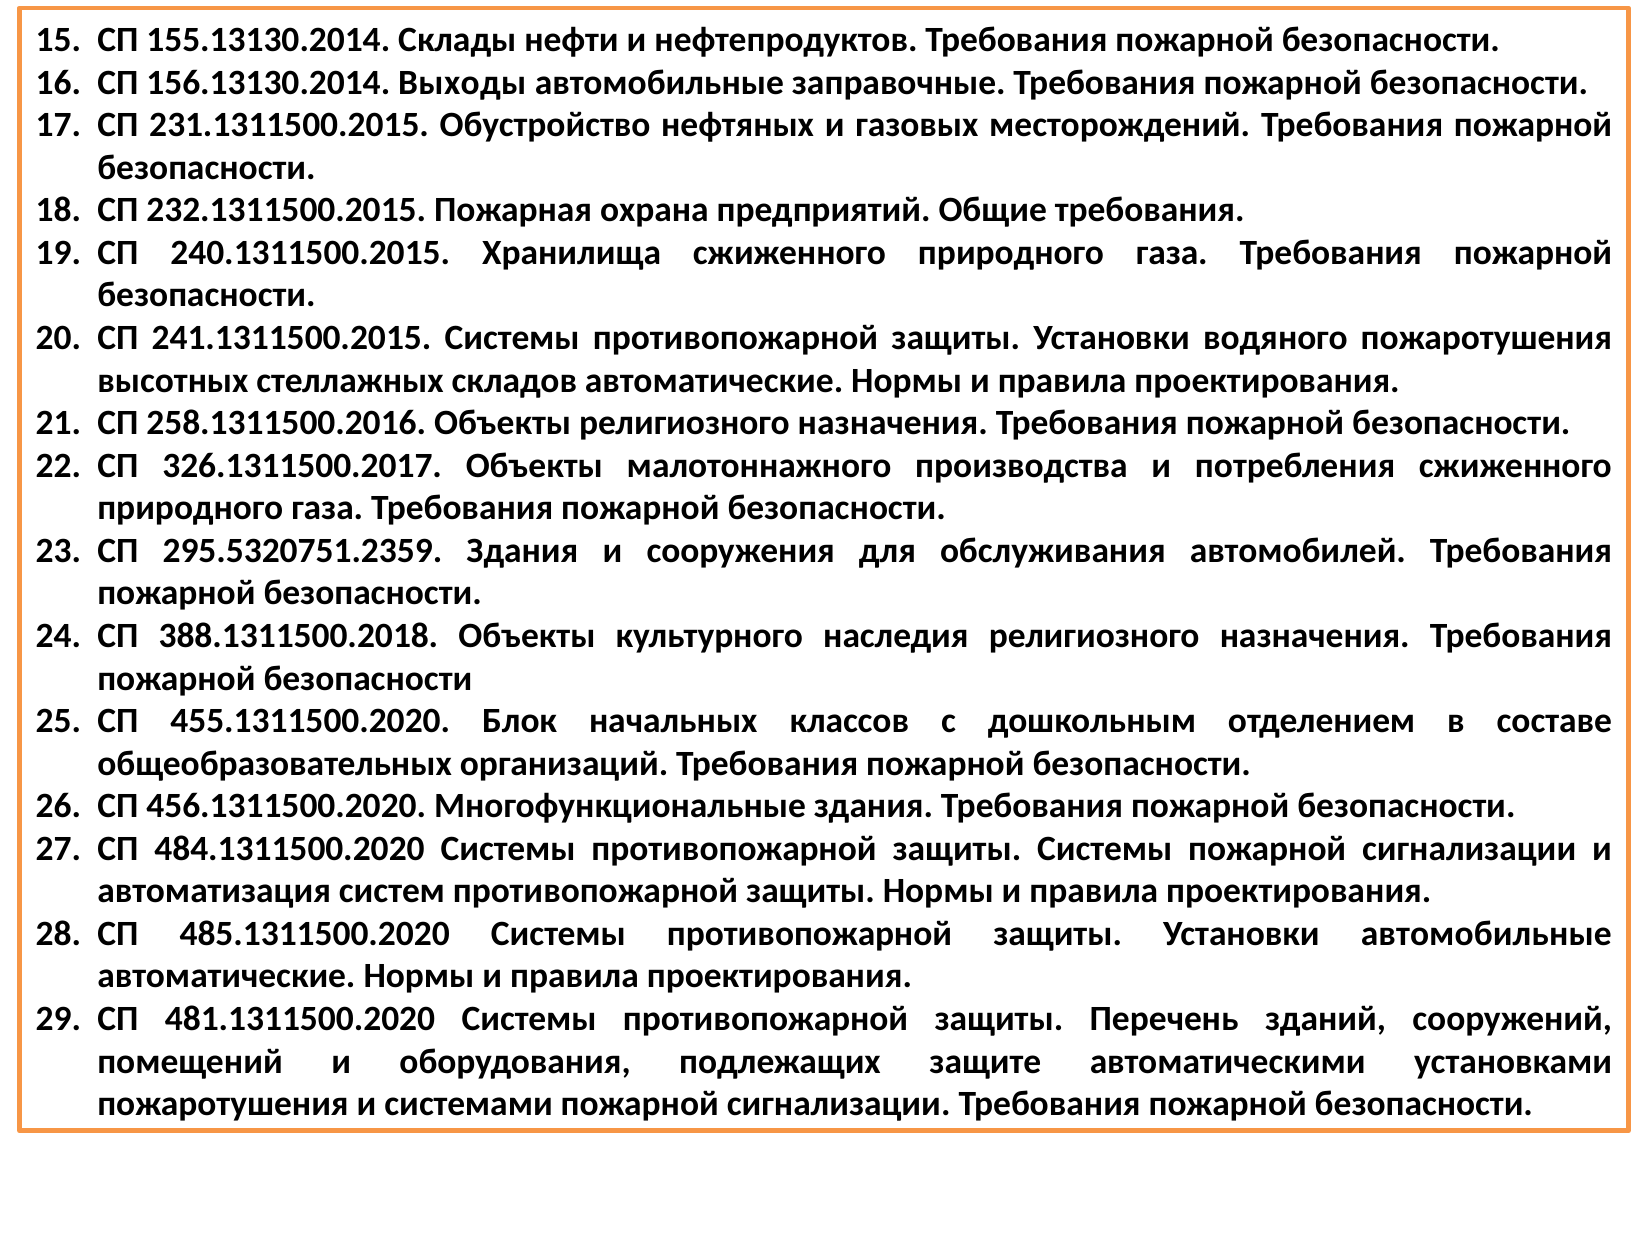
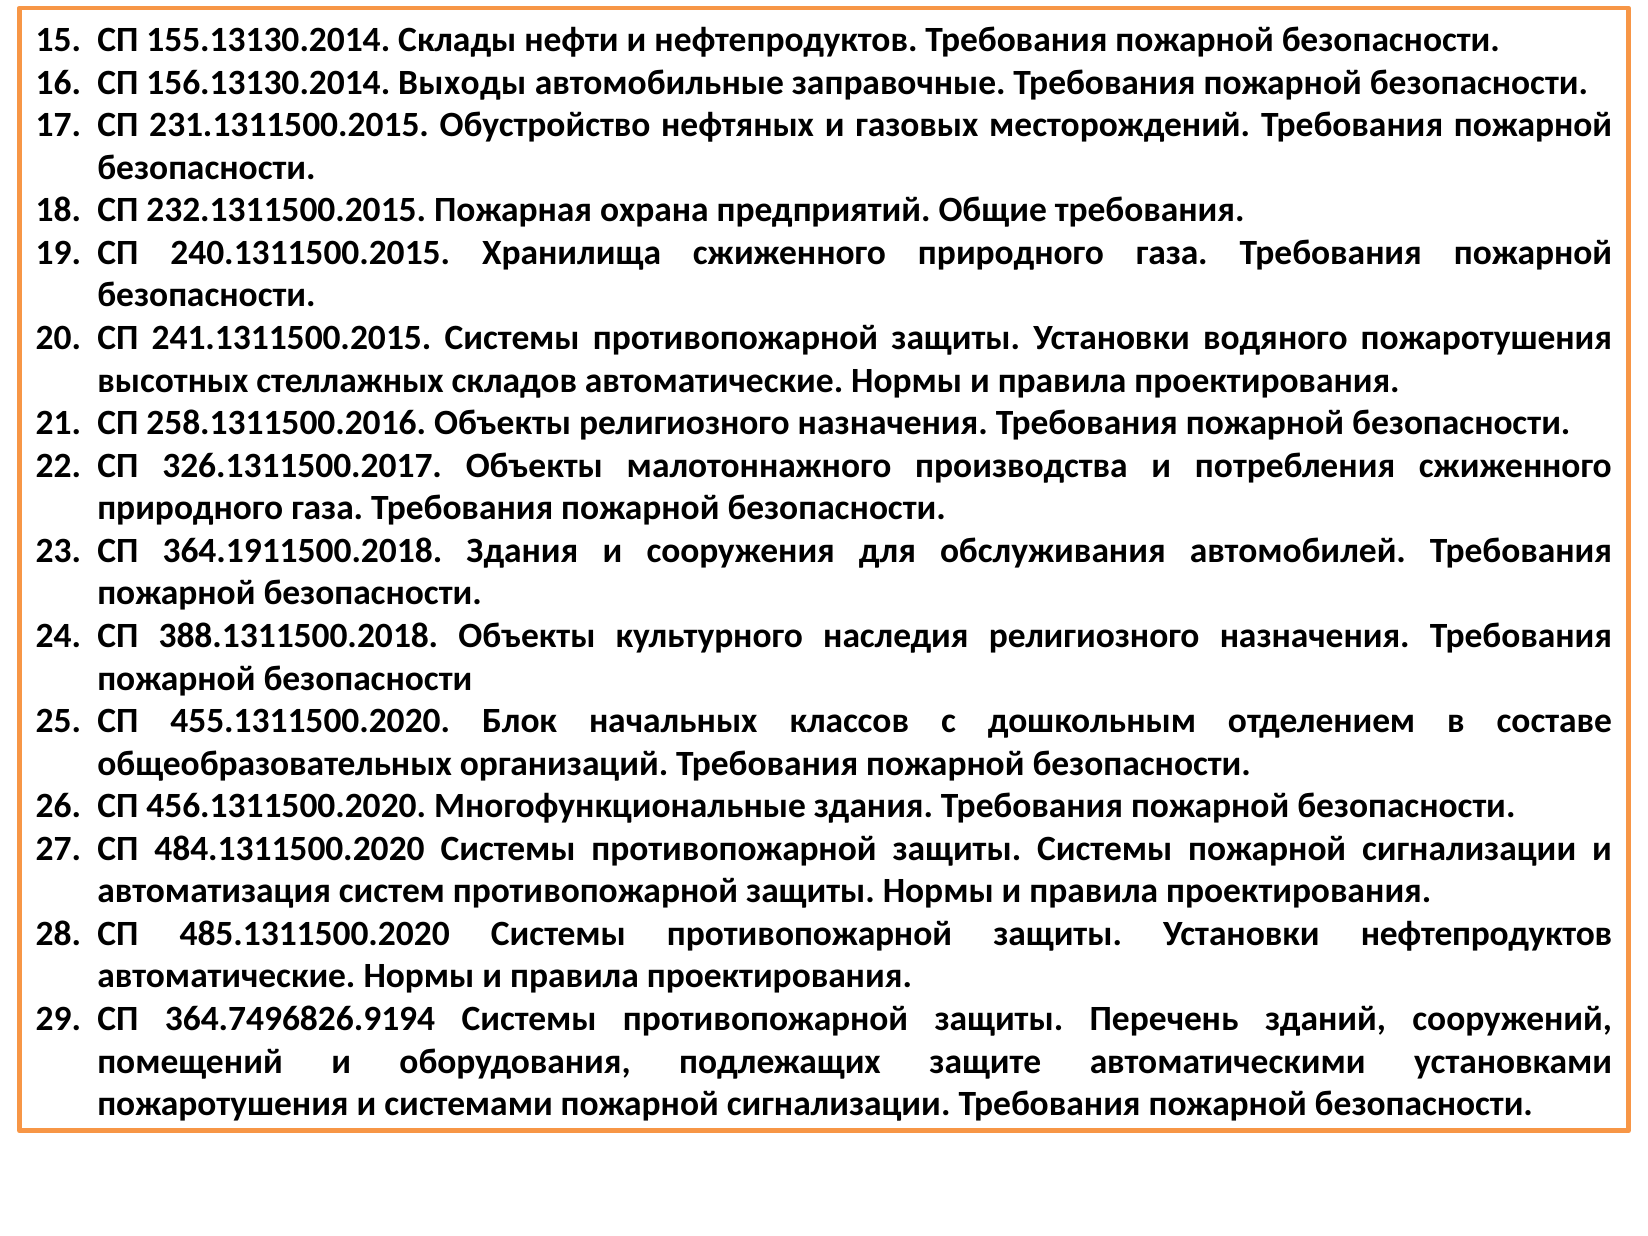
295.5320751.2359: 295.5320751.2359 -> 364.1911500.2018 (302, 551)
Установки автомобильные: автомобильные -> нефтепродуктов (1487, 934)
481.1311500.2020: 481.1311500.2020 -> 364.7496826.9194 (300, 1019)
